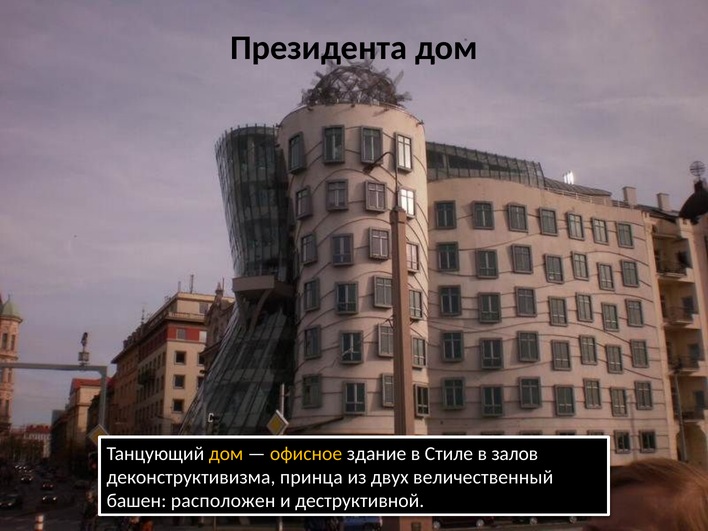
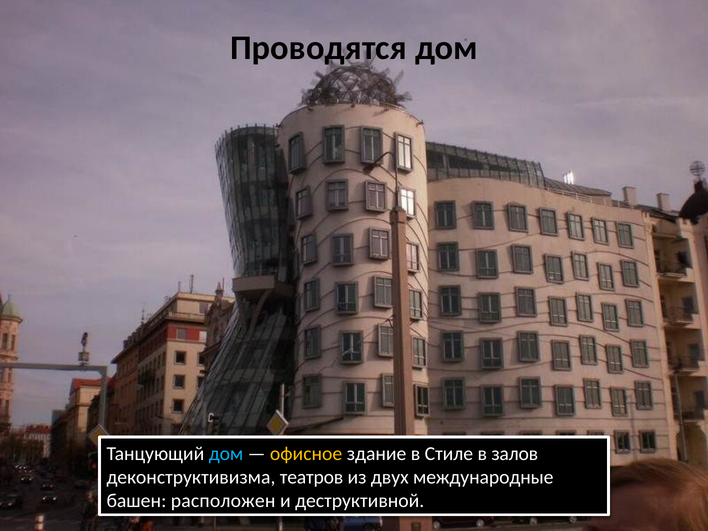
Президента: Президента -> Проводятся (319, 48)
дом colour: yellow -> light blue (226, 454)
принца: принца -> театров (312, 477)
величественный: величественный -> международные (483, 477)
